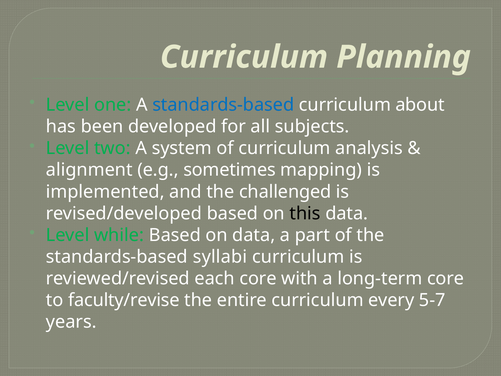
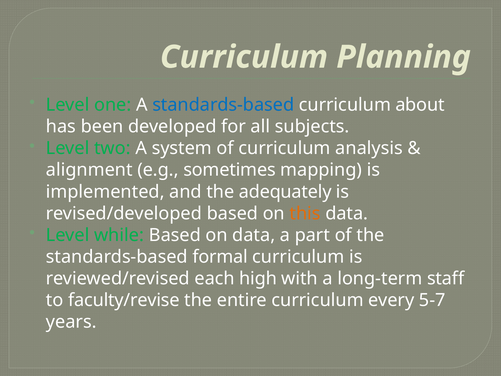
challenged: challenged -> adequately (285, 192)
this colour: black -> orange (305, 213)
syllabi: syllabi -> formal (220, 257)
each core: core -> high (258, 278)
long-term core: core -> staff (446, 278)
